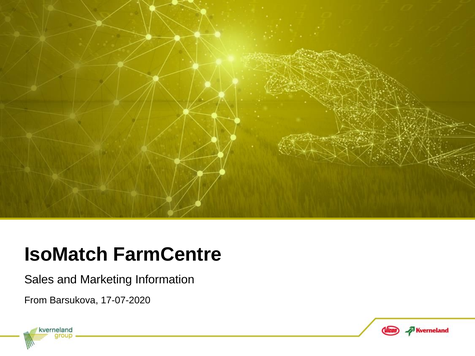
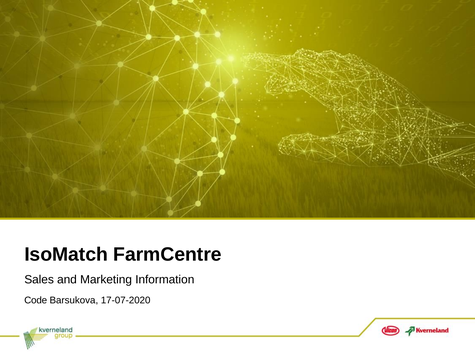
From: From -> Code (36, 301)
